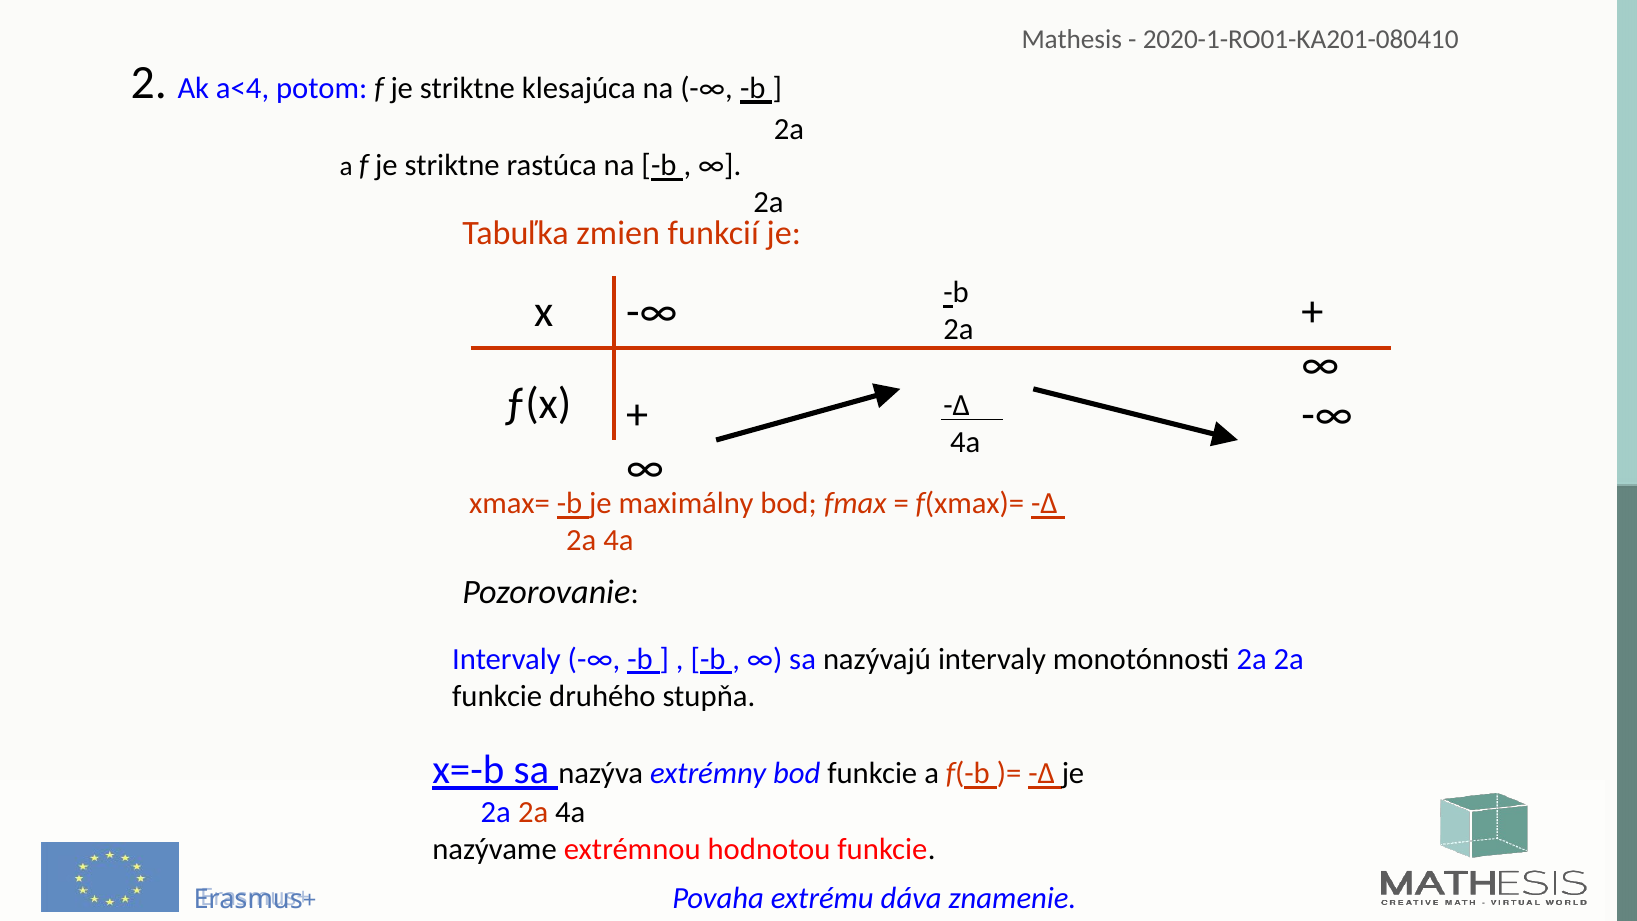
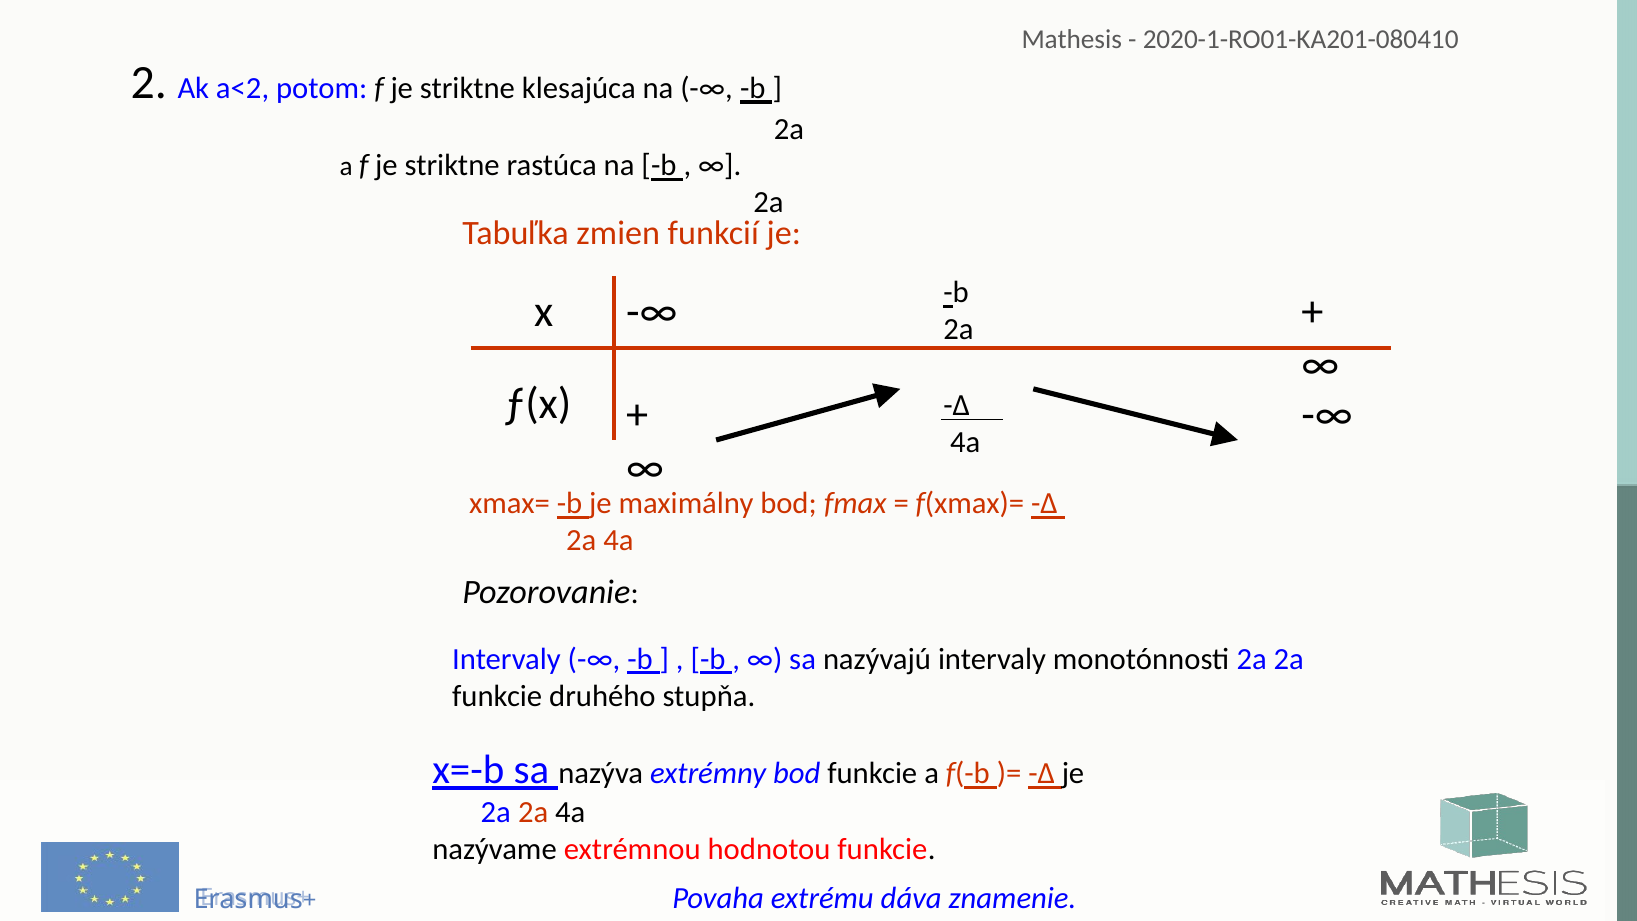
a<4: a<4 -> a<2 (243, 89)
